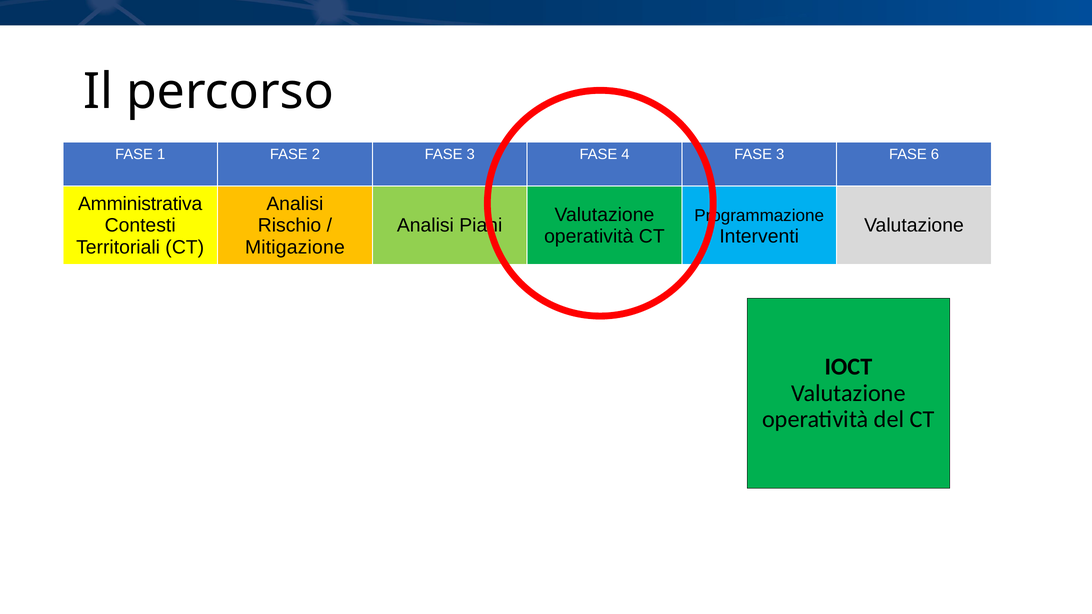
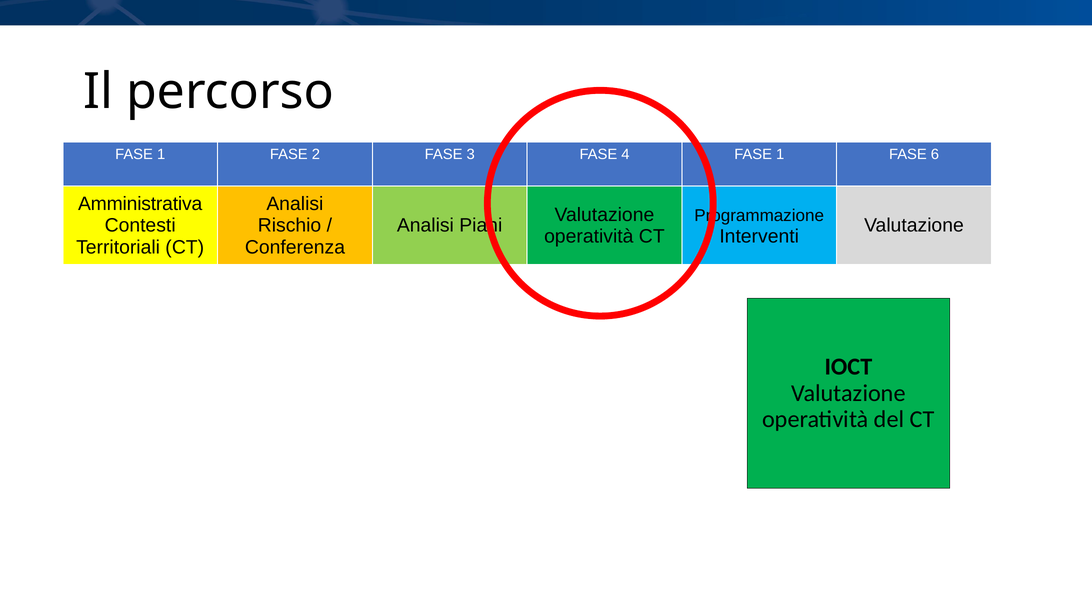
4 FASE 3: 3 -> 1 (780, 154)
Mitigazione: Mitigazione -> Conferenza (295, 247)
